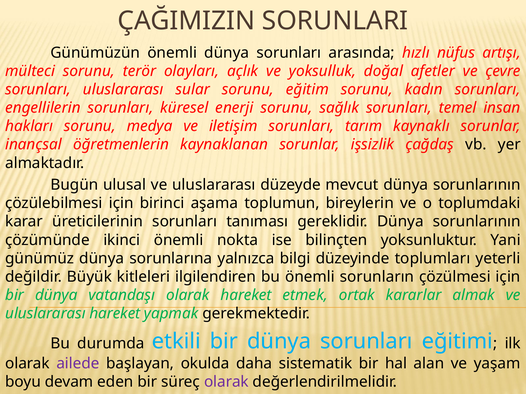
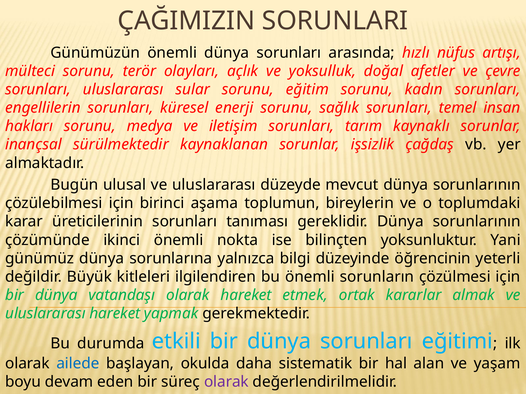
öğretmenlerin: öğretmenlerin -> sürülmektedir (121, 145)
toplumları: toplumları -> öğrencinin (433, 259)
ailede colour: purple -> blue (78, 364)
